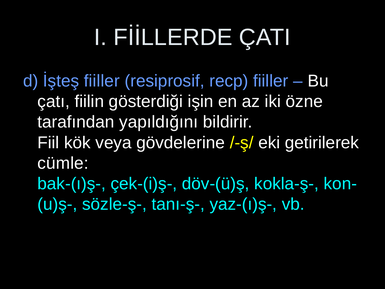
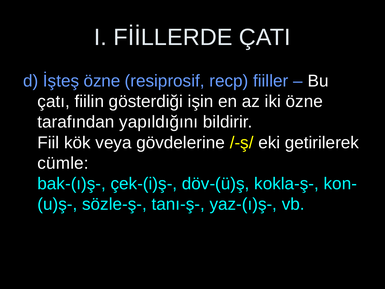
İşteş fiiller: fiiller -> özne (102, 81)
